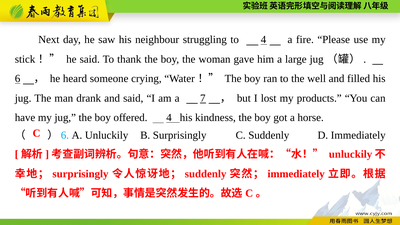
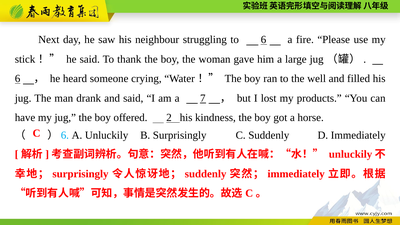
to 4: 4 -> 6 (264, 40)
offered 4: 4 -> 2 (169, 118)
